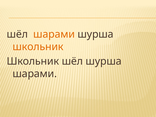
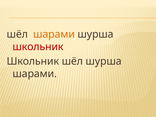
школьник colour: orange -> red (38, 47)
